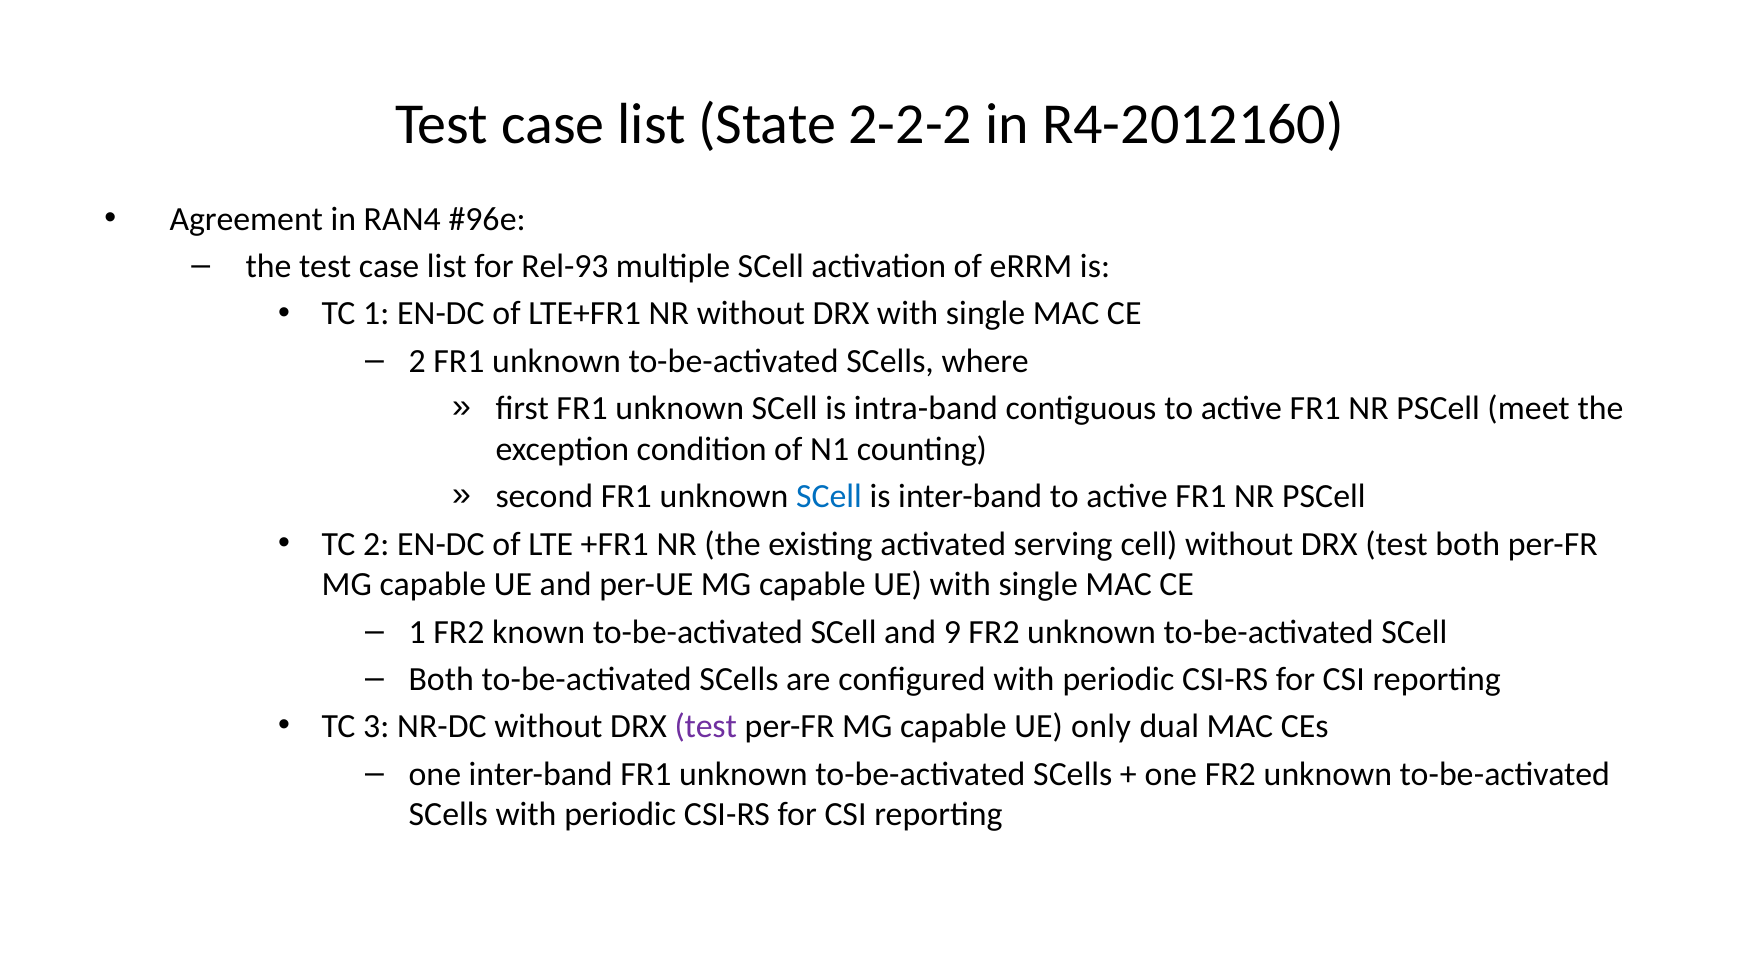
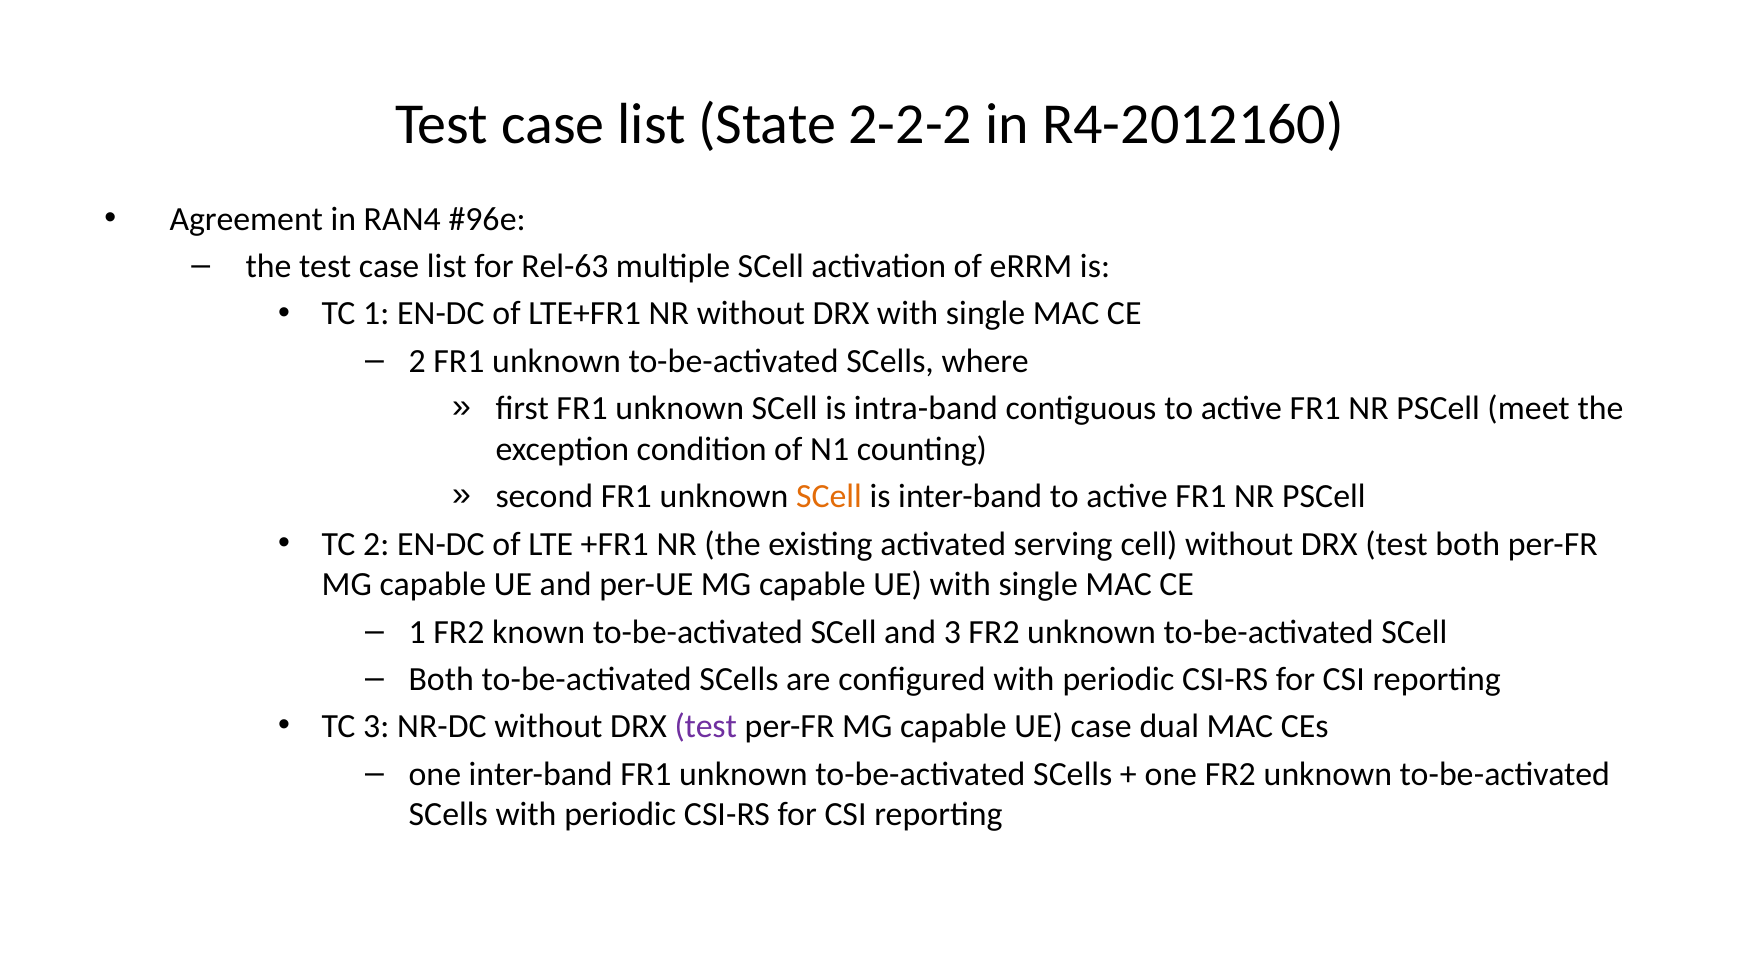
Rel-93: Rel-93 -> Rel-63 (565, 267)
SCell colour: blue -> orange (829, 497)
and 9: 9 -> 3 (952, 632)
UE only: only -> case (1101, 727)
